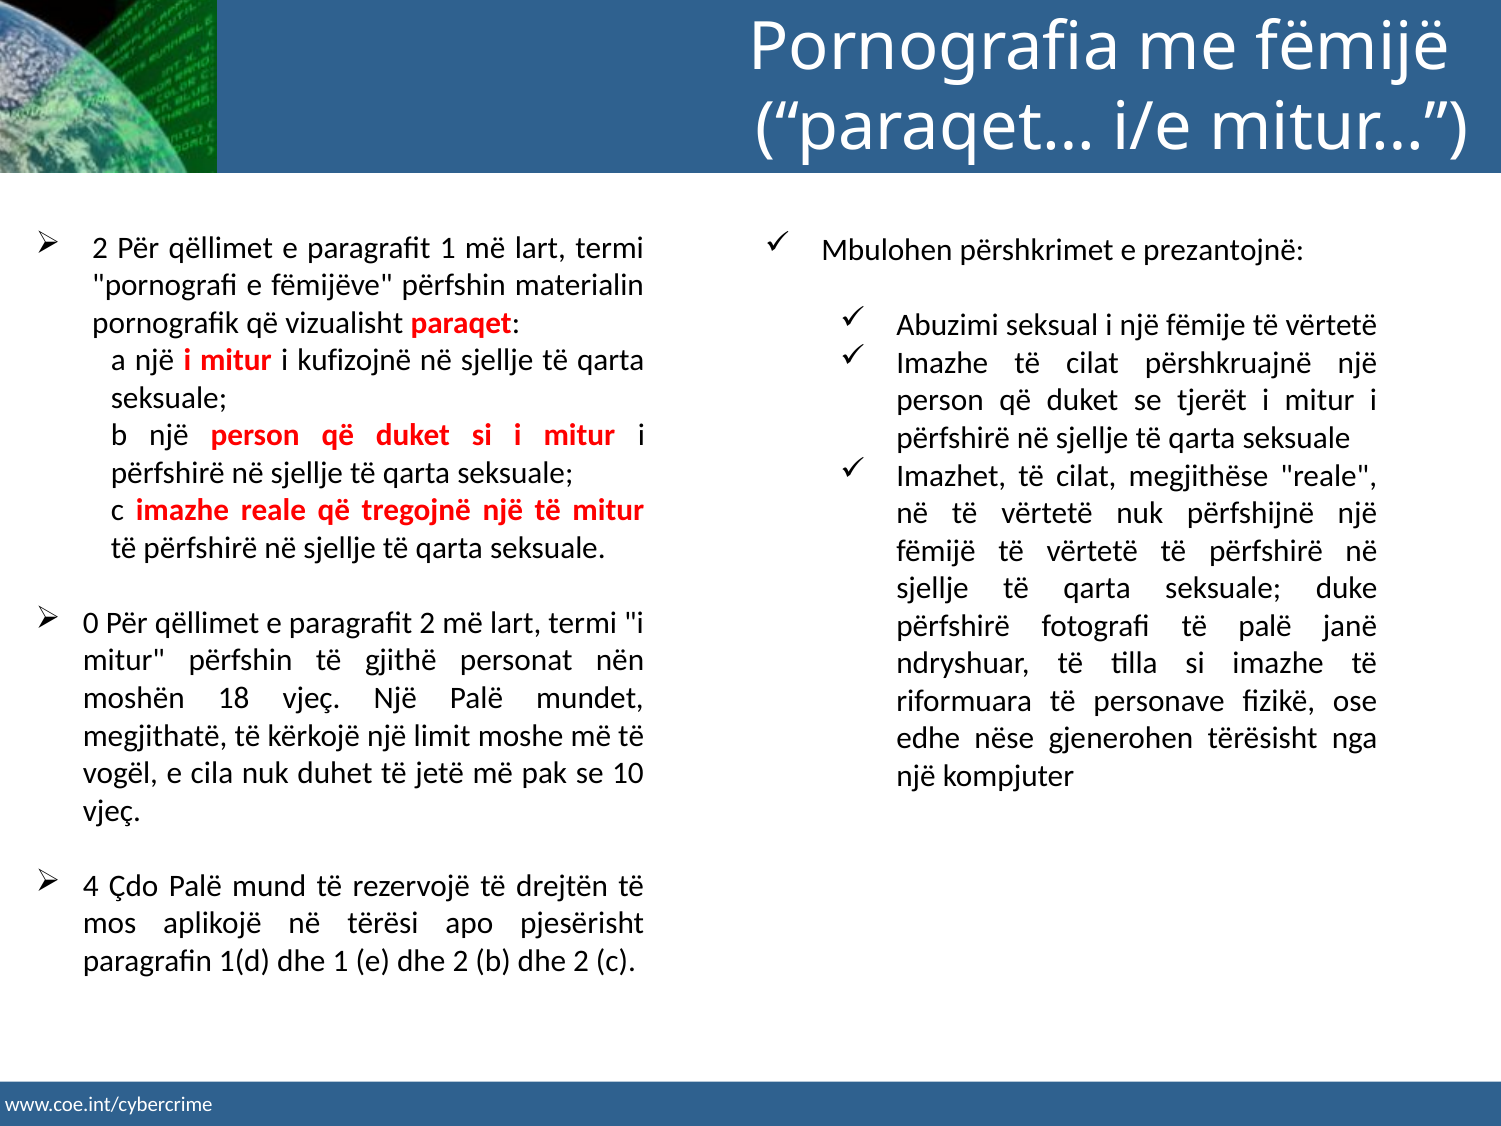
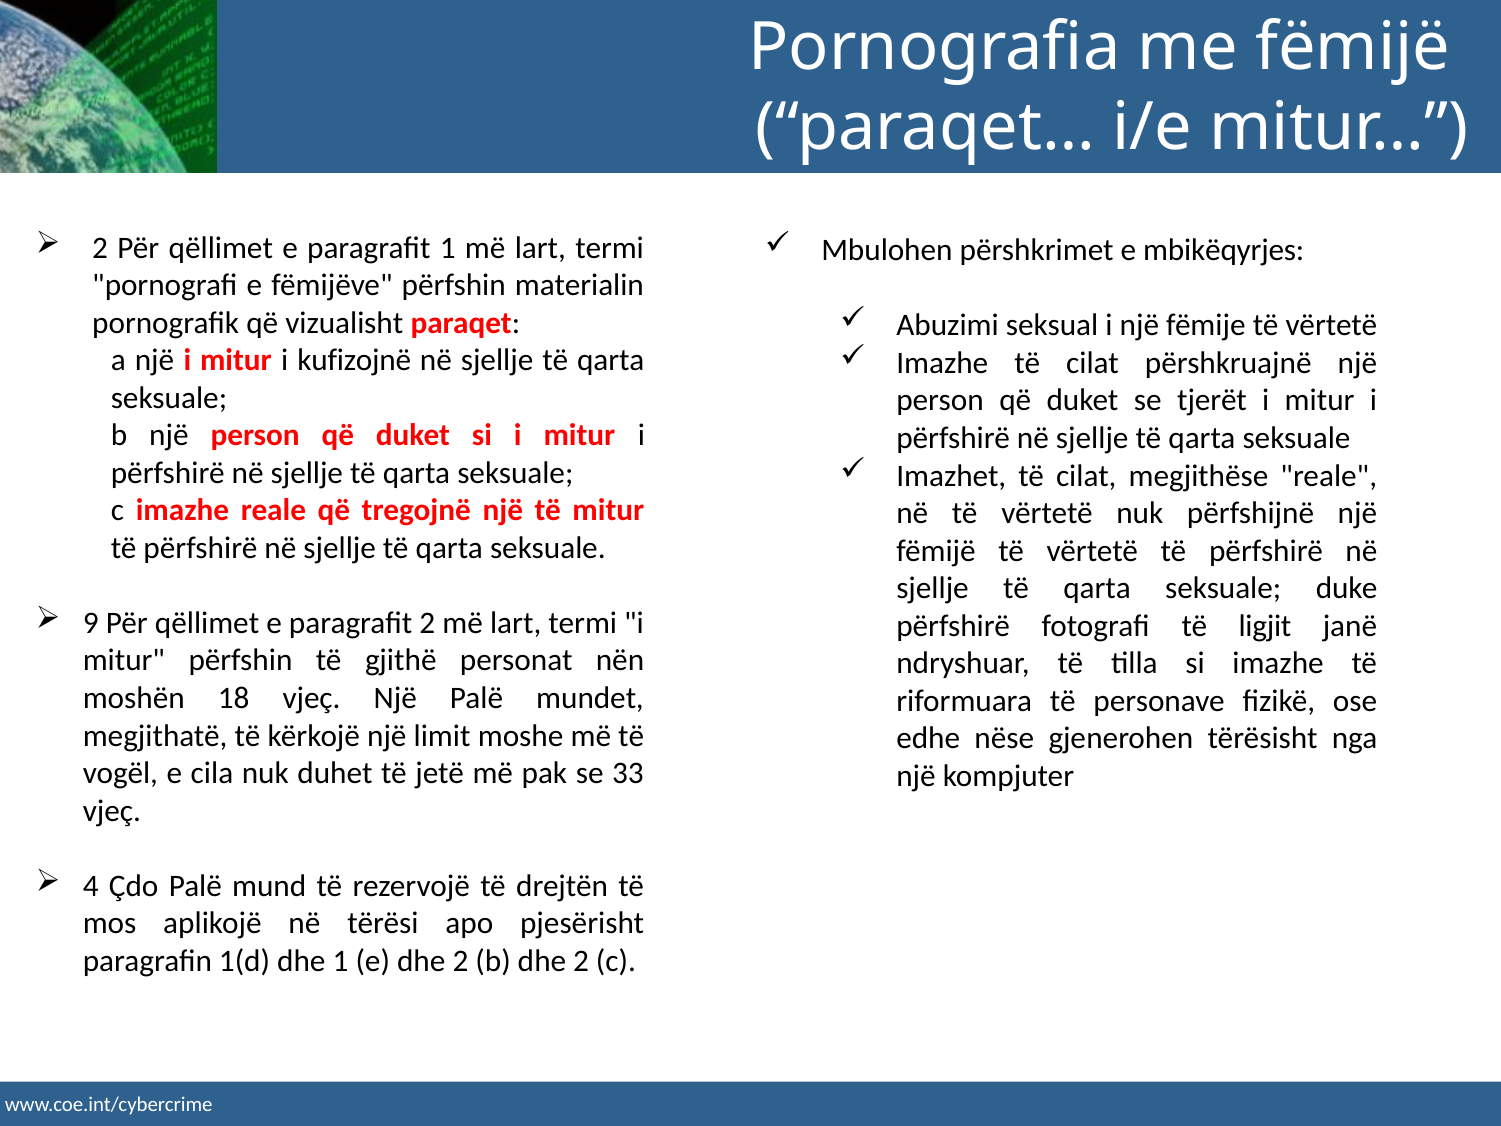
prezantojnë: prezantojnë -> mbikëqyrjes (1224, 250)
0: 0 -> 9 (91, 623)
të palë: palë -> ligjit (1265, 626)
10: 10 -> 33 (628, 773)
